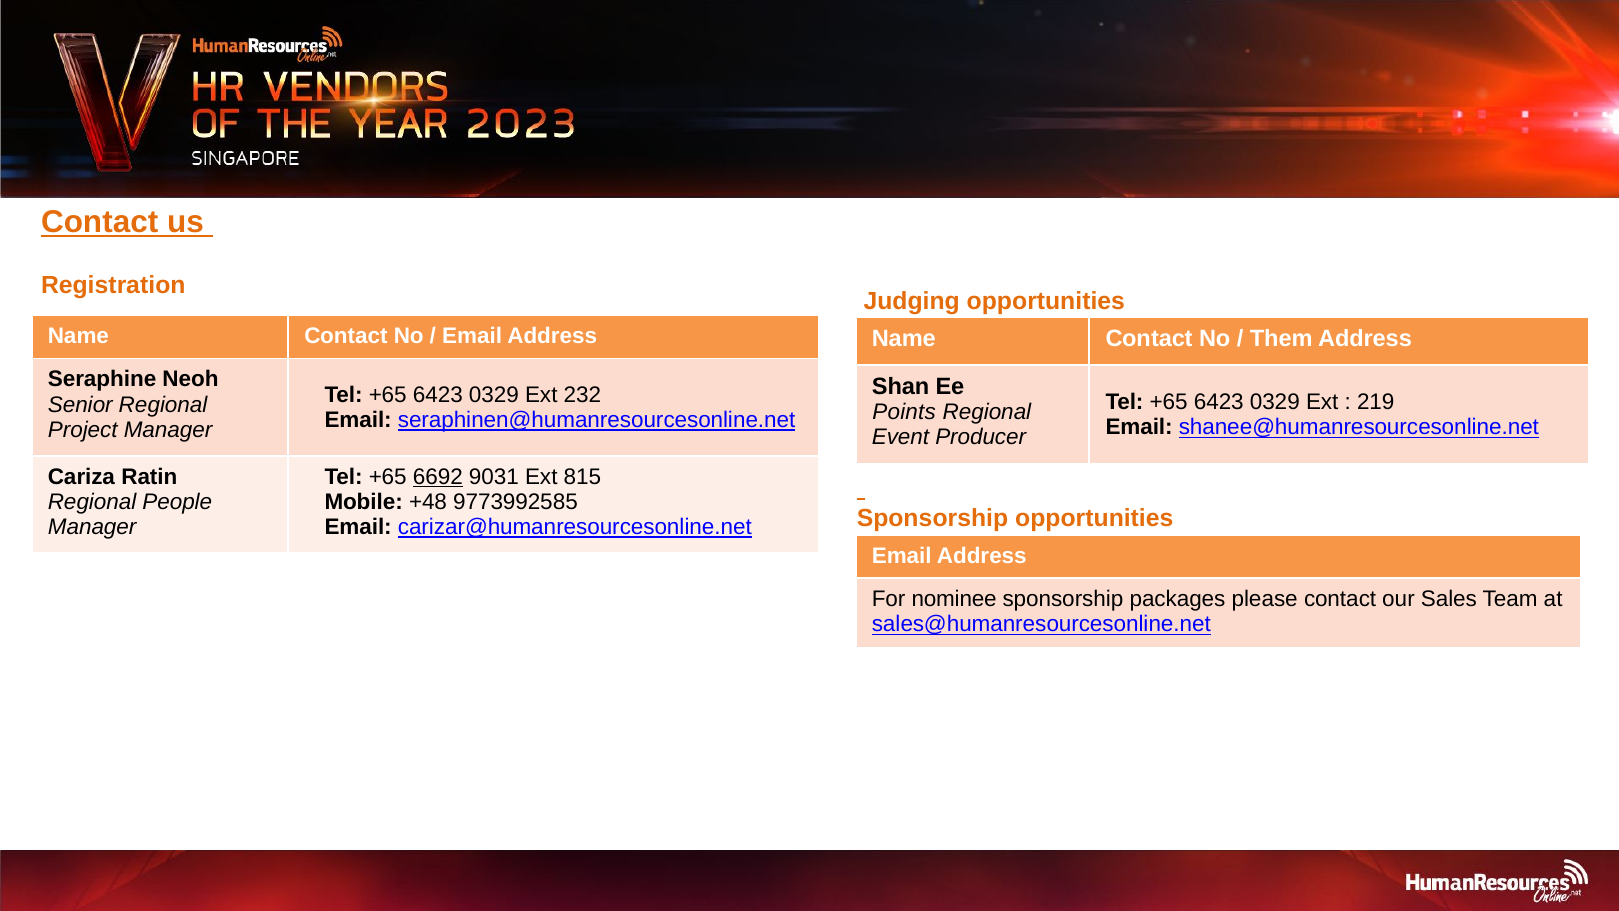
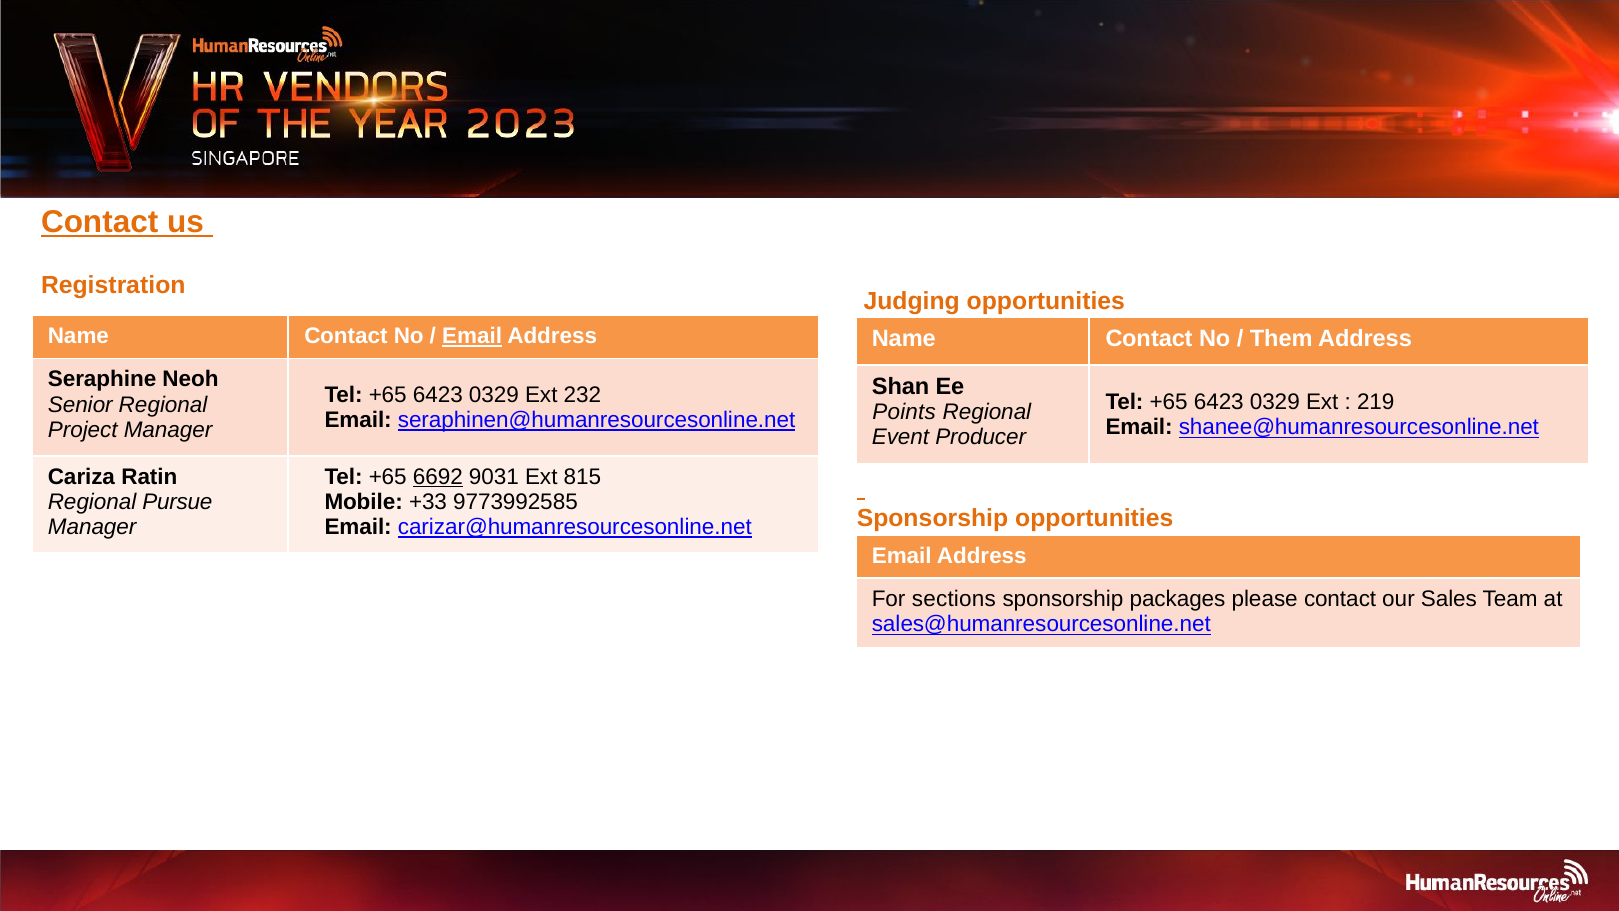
Email underline: none -> present (472, 336)
People: People -> Pursue (177, 502)
+48: +48 -> +33 (428, 502)
nominee: nominee -> sections (954, 599)
